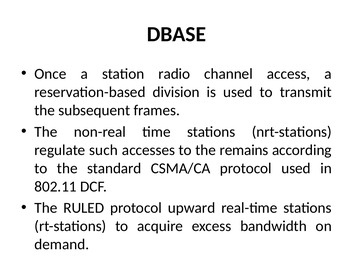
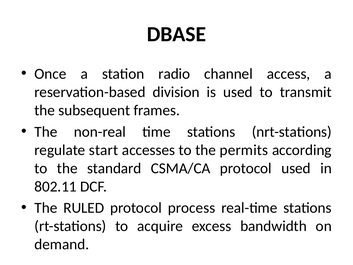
such: such -> start (104, 150)
remains: remains -> permits (244, 150)
upward: upward -> process (192, 208)
